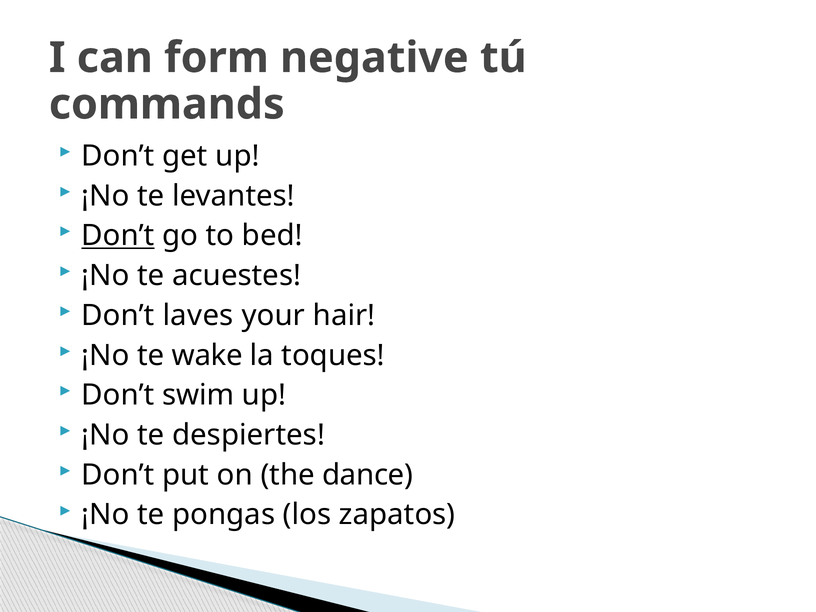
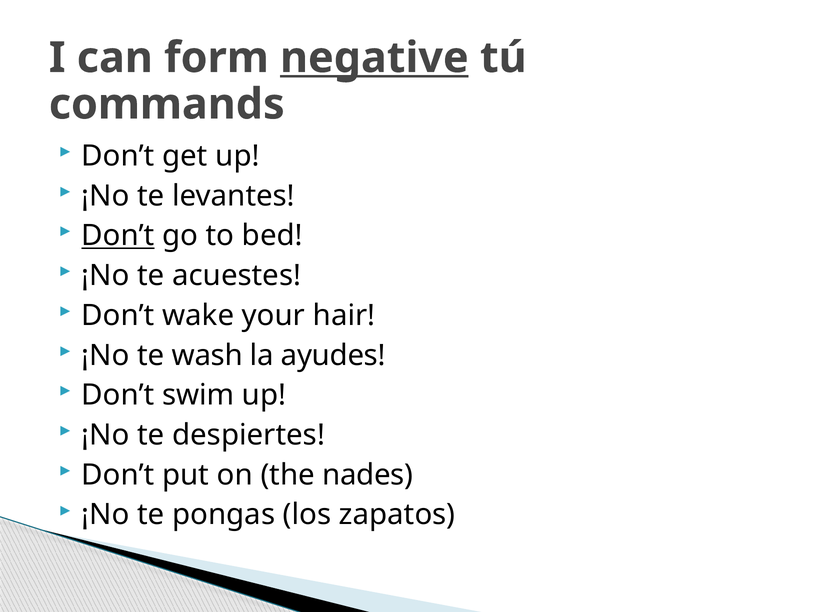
negative underline: none -> present (374, 58)
laves: laves -> wake (198, 315)
wake: wake -> wash (207, 355)
toques: toques -> ayudes (333, 355)
dance: dance -> nades (368, 475)
